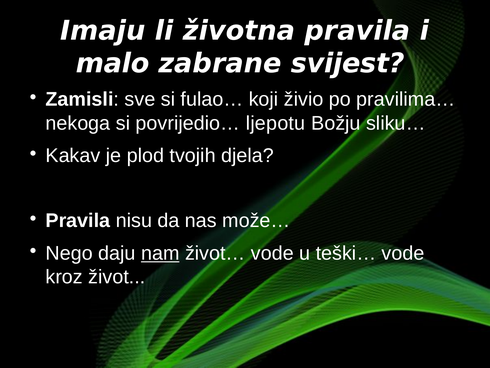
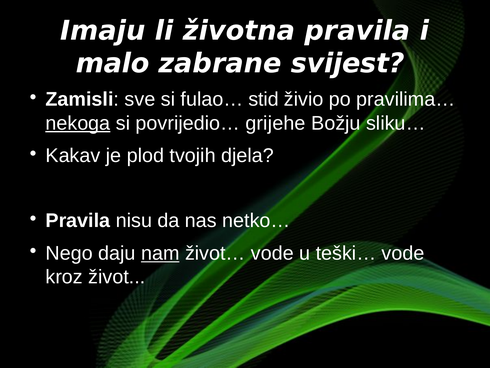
koji: koji -> stid (264, 99)
nekoga underline: none -> present (78, 123)
ljepotu: ljepotu -> grijehe (276, 123)
može…: može… -> netko… (256, 220)
